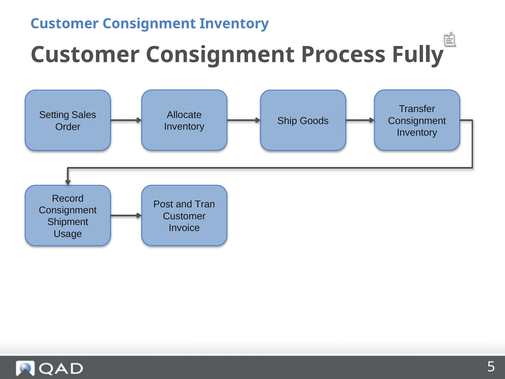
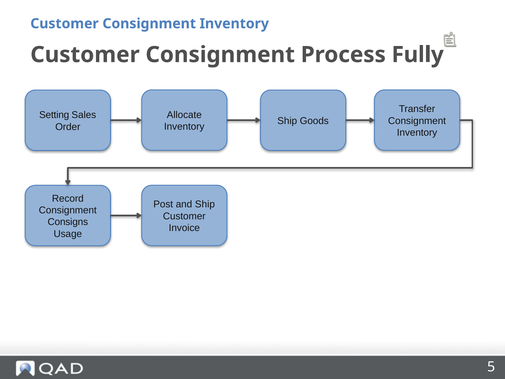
and Tran: Tran -> Ship (205, 204)
Shipment: Shipment -> Consigns (68, 222)
